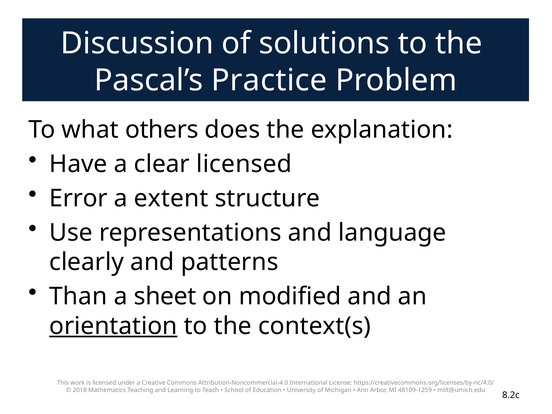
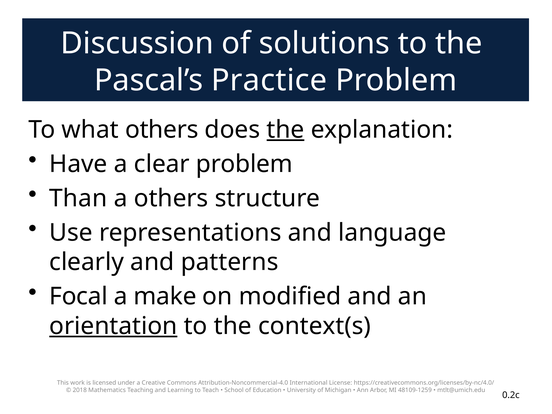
the underline: none -> present (285, 130)
clear licensed: licensed -> problem (244, 164)
Error: Error -> Than (78, 198)
a extent: extent -> others (171, 198)
Than: Than -> Focal (78, 296)
sheet: sheet -> make (165, 296)
8.2c: 8.2c -> 0.2c (511, 395)
